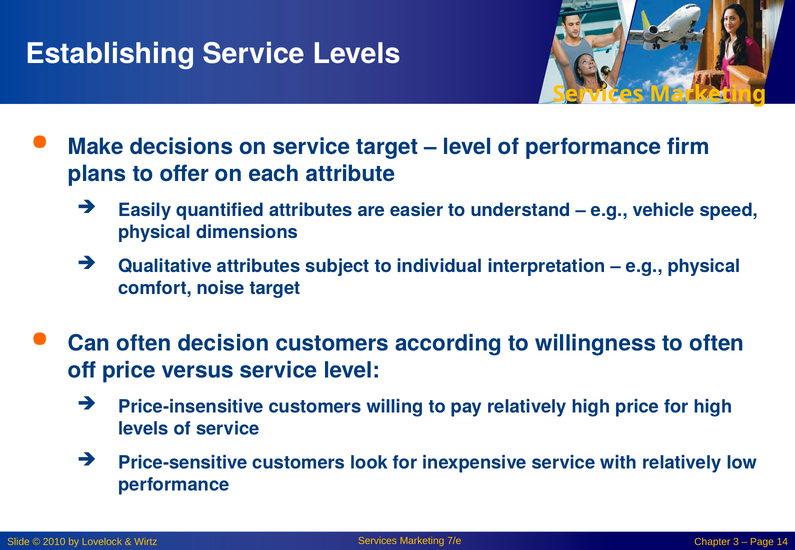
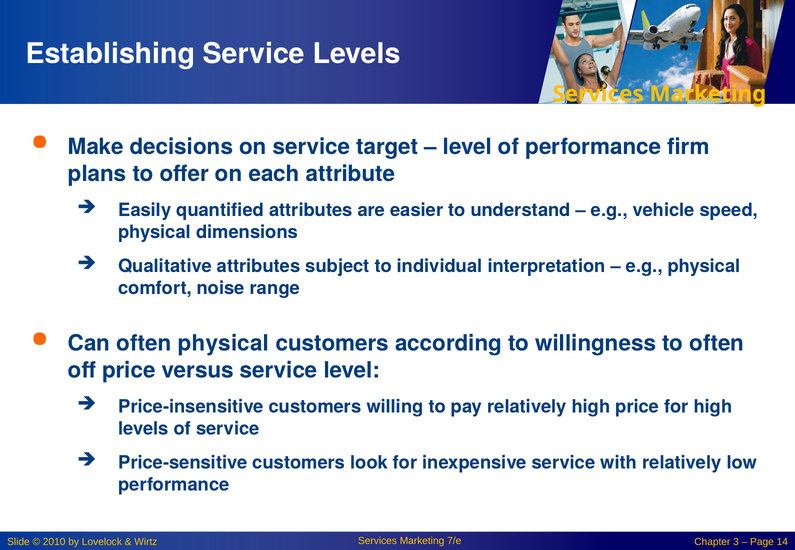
noise target: target -> range (275, 288)
often decision: decision -> physical (223, 344)
